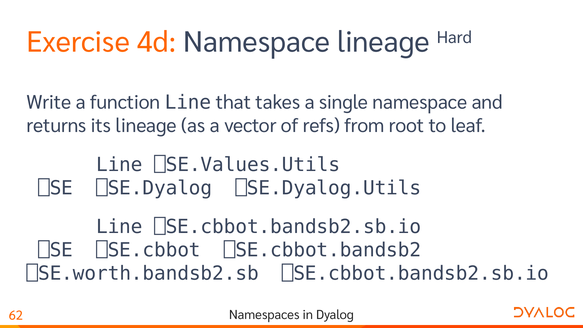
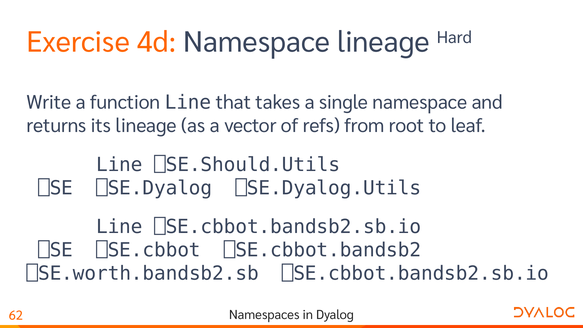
⎕SE.Values.Utils: ⎕SE.Values.Utils -> ⎕SE.Should.Utils (247, 165)
